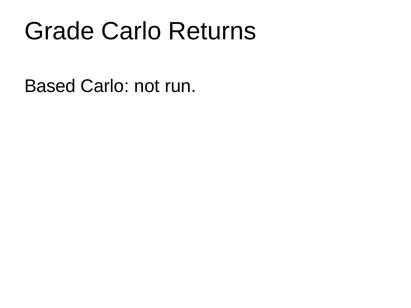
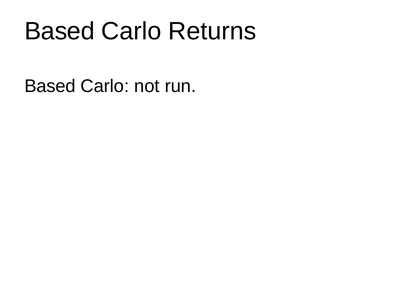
Grade: Grade -> Based (60, 31)
